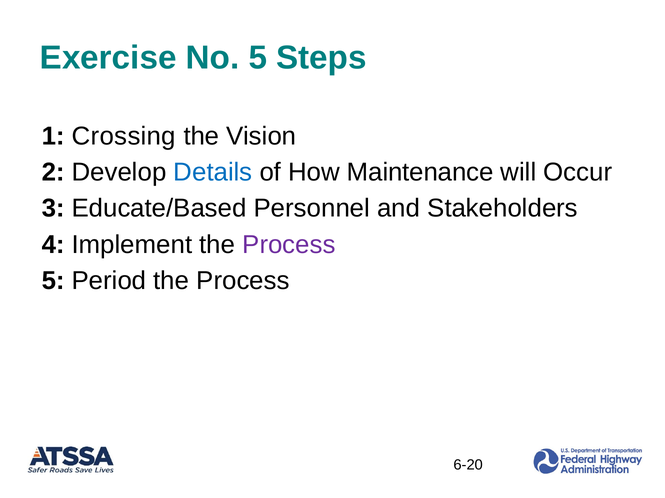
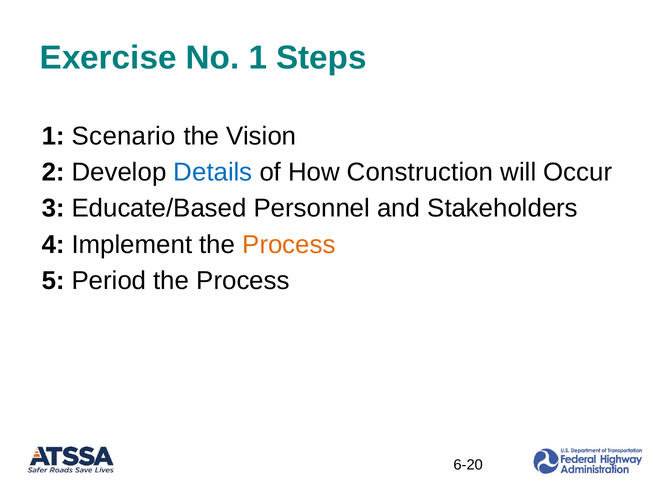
No 5: 5 -> 1 (258, 58)
Crossing: Crossing -> Scenario (124, 136)
Maintenance: Maintenance -> Construction (420, 172)
Process colour: purple -> orange (289, 245)
